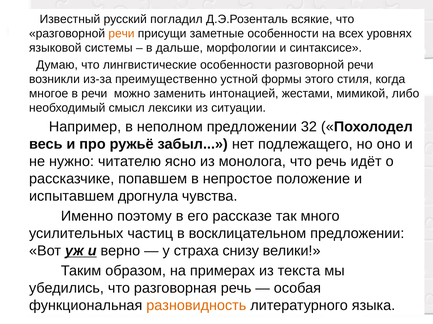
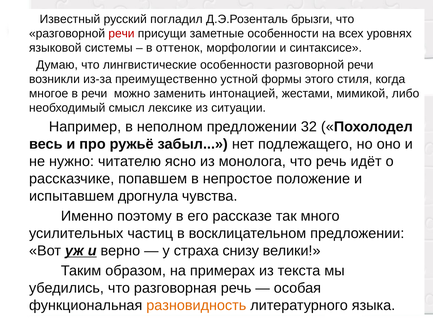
всякие: всякие -> брызги (312, 19)
речи colour: orange -> red (121, 34)
дальше: дальше -> оттенок (179, 48)
лексики: лексики -> лексике (170, 108)
